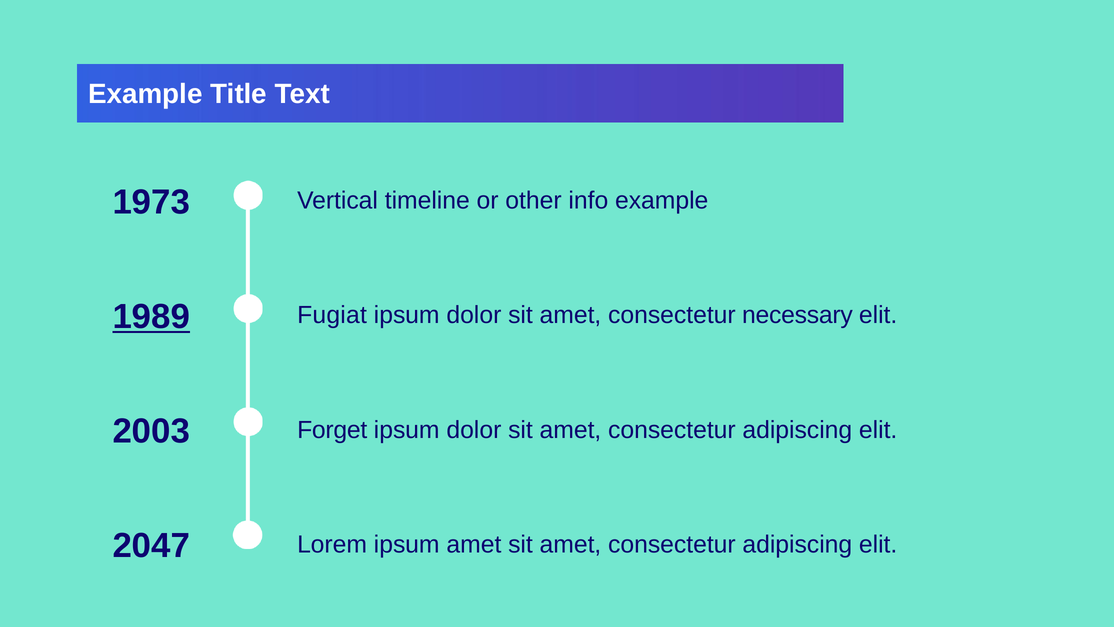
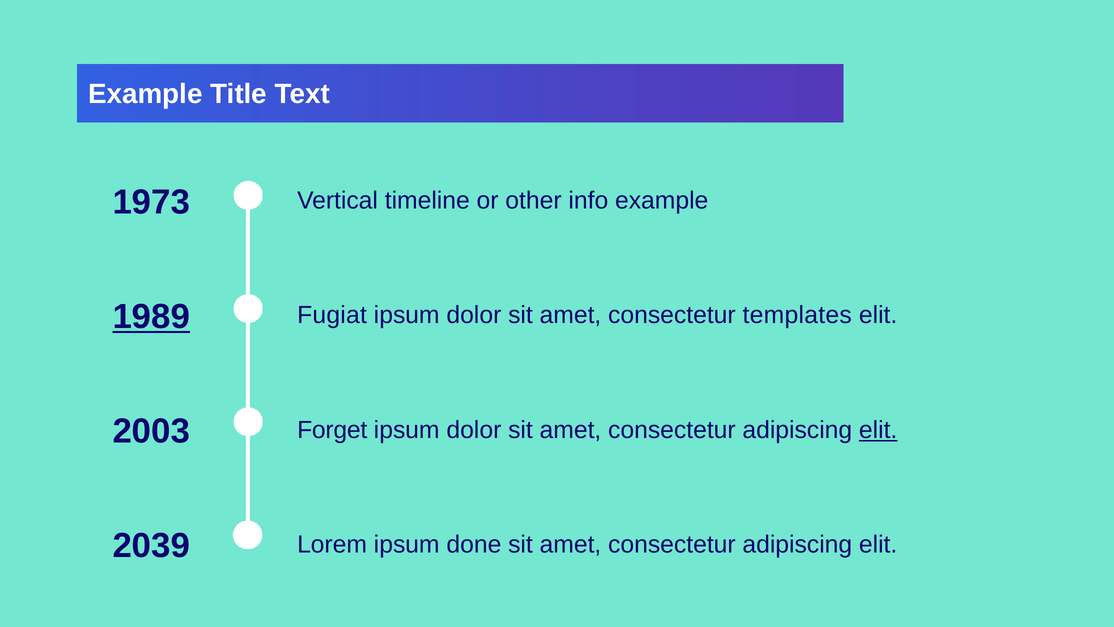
necessary: necessary -> templates (797, 315)
elit underline: none -> present (878, 430)
2047: 2047 -> 2039 (151, 545)
ipsum amet: amet -> done (474, 544)
